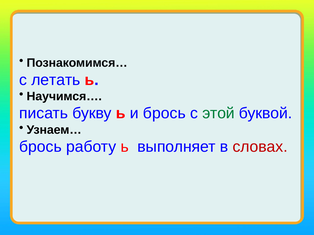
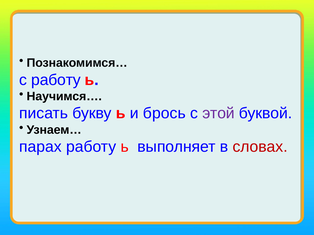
с летать: летать -> работу (56, 80)
этой colour: green -> purple (219, 114)
брось: брось -> парах (40, 147)
